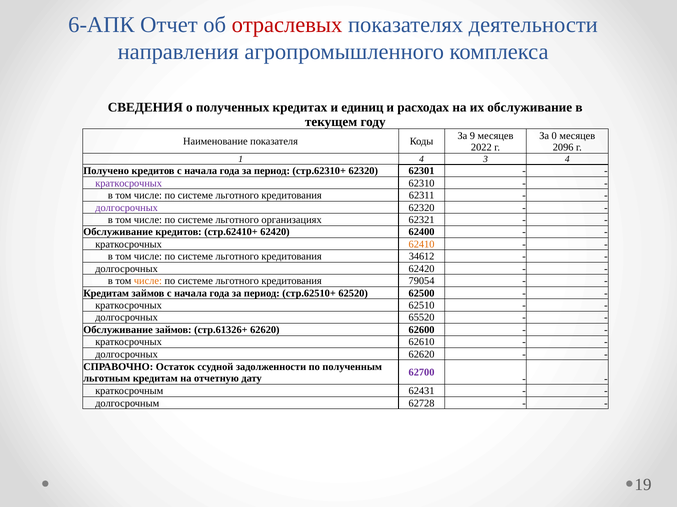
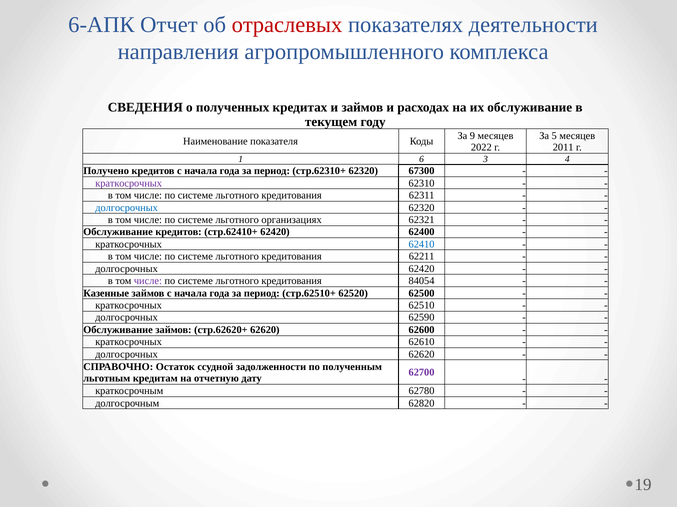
и единиц: единиц -> займов (362, 107)
0: 0 -> 5 (554, 136)
2096: 2096 -> 2011 (563, 148)
1 4: 4 -> 6 (422, 160)
62301: 62301 -> 67300 (422, 171)
долгосрочных colour: purple -> blue (127, 208)
62410 colour: orange -> blue (422, 245)
34612: 34612 -> 62211 (422, 257)
числе colour: orange -> purple (148, 281)
79054: 79054 -> 84054 (422, 281)
Кредитам: Кредитам -> Казенные (106, 294)
65520: 65520 -> 62590 (422, 318)
стр.61326+: стр.61326+ -> стр.62620+ (221, 330)
62431: 62431 -> 62780 (422, 391)
62728: 62728 -> 62820 (422, 404)
